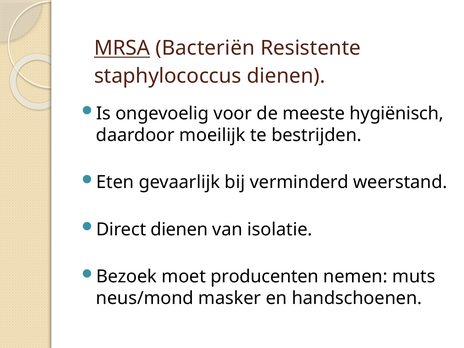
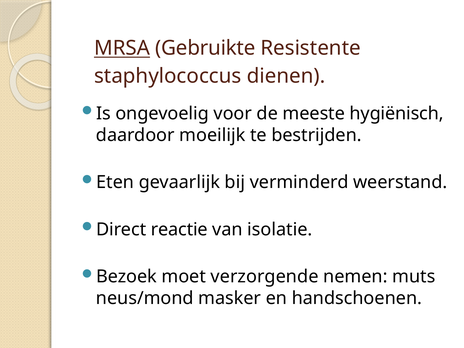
Bacteriën: Bacteriën -> Gebruikte (205, 48)
Direct dienen: dienen -> reactie (179, 229)
producenten: producenten -> verzorgende (265, 277)
